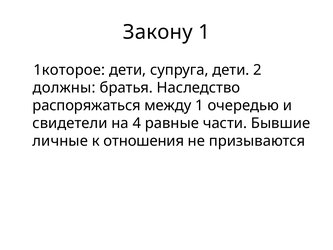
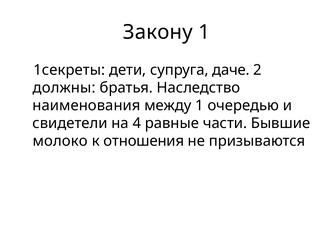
1которое: 1которое -> 1секреты (69, 70)
супруга дети: дети -> даче (231, 70)
распоряжаться: распоряжаться -> наименования (86, 105)
личные: личные -> молоко (60, 141)
